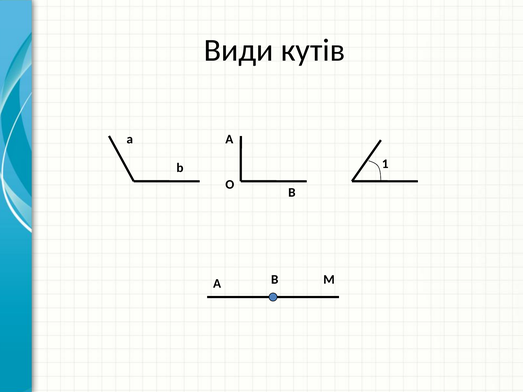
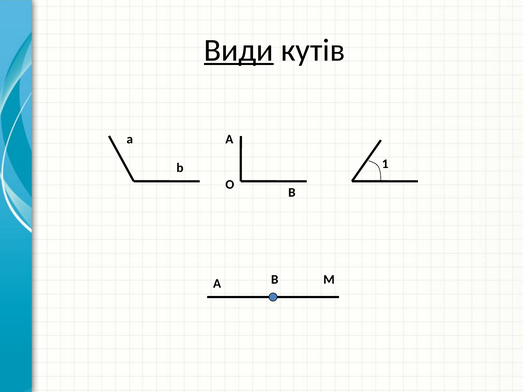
Види underline: none -> present (239, 50)
